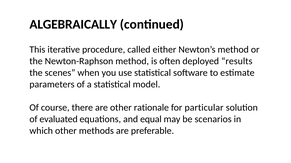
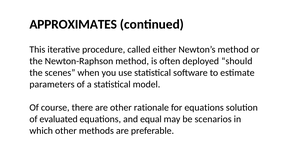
ALGEBRAICALLY: ALGEBRAICALLY -> APPROXIMATES (73, 25)
results: results -> should (237, 61)
for particular: particular -> equations (204, 108)
